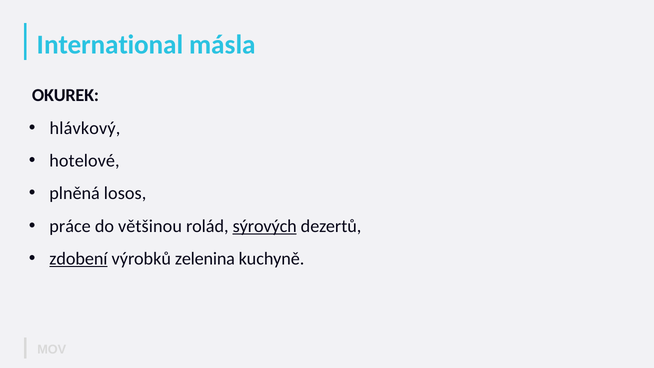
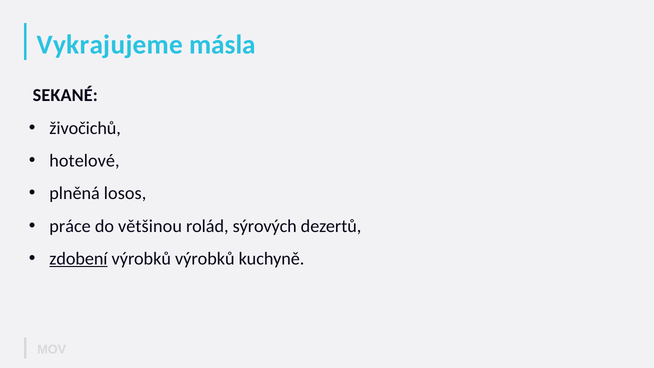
International: International -> Vykrajujeme (110, 45)
OKUREK: OKUREK -> SEKANÉ (65, 95)
hlávkový: hlávkový -> živočichů (85, 128)
sýrových underline: present -> none (265, 226)
výrobků zelenina: zelenina -> výrobků (205, 259)
